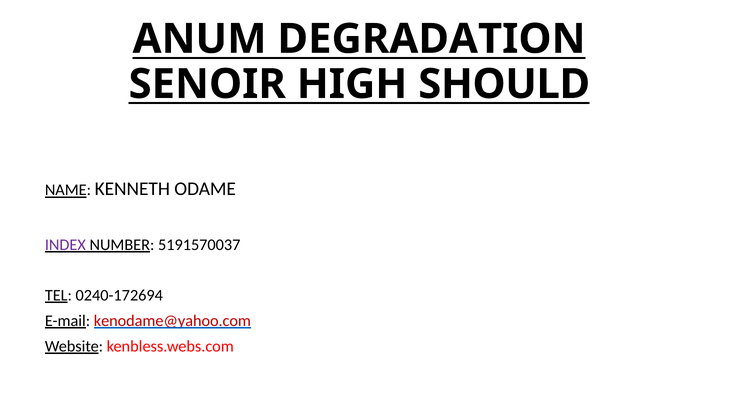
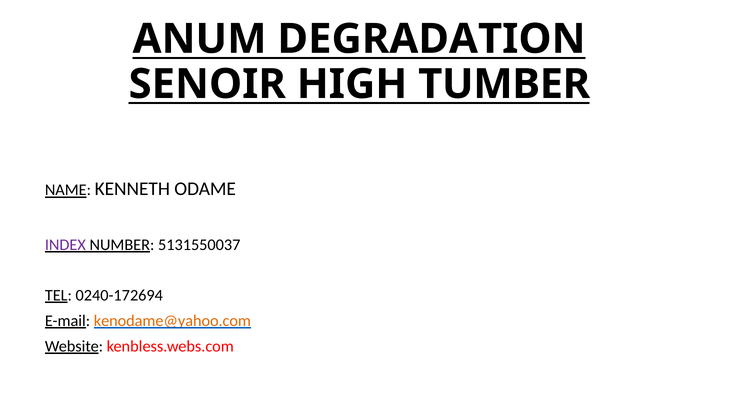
SHOULD: SHOULD -> TUMBER (504, 84)
5191570037: 5191570037 -> 5131550037 (199, 245)
kenodame@yahoo.com colour: red -> orange (172, 321)
